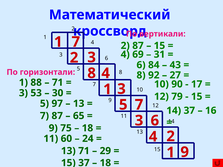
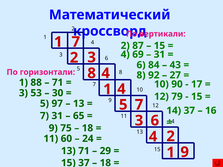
3: 3 -> 4 (121, 89)
7 87: 87 -> 31 (57, 116)
